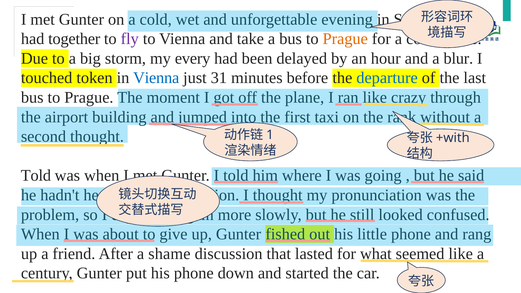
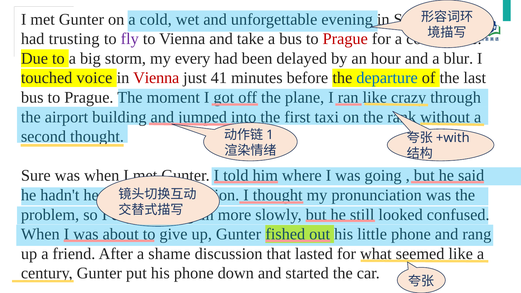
together: together -> trusting (74, 39)
Prague colour: orange -> red (345, 39)
token: token -> voice (94, 78)
Vienna colour: blue -> red (156, 78)
31: 31 -> 41 (219, 78)
Told: Told -> Sure (36, 176)
